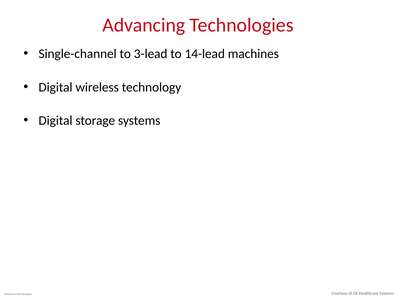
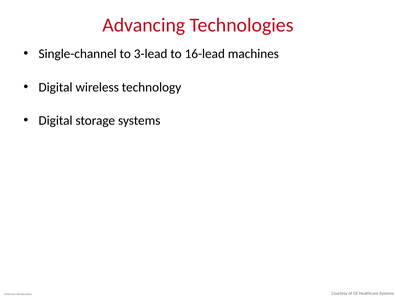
14-lead: 14-lead -> 16-lead (205, 54)
